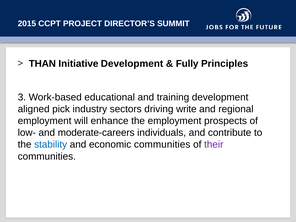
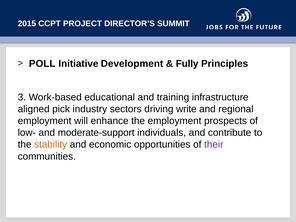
THAN: THAN -> POLL (42, 64)
training development: development -> infrastructure (220, 97)
moderate-careers: moderate-careers -> moderate-support (96, 133)
stability colour: blue -> orange (51, 145)
economic communities: communities -> opportunities (162, 145)
